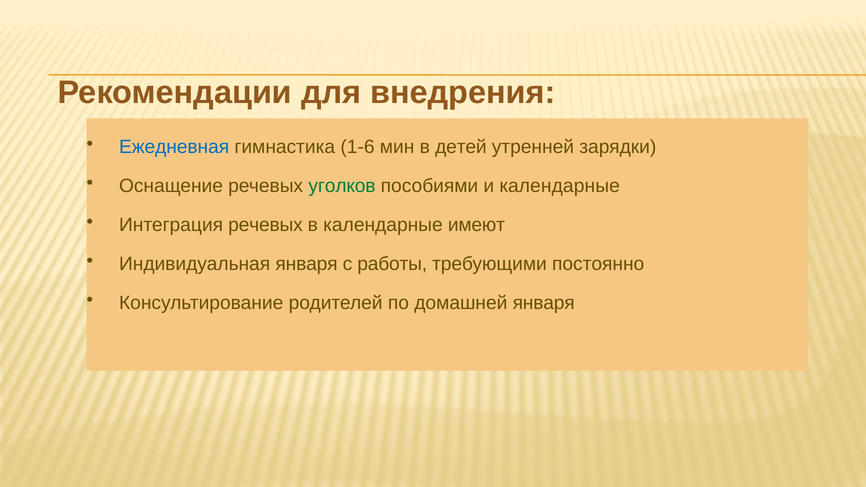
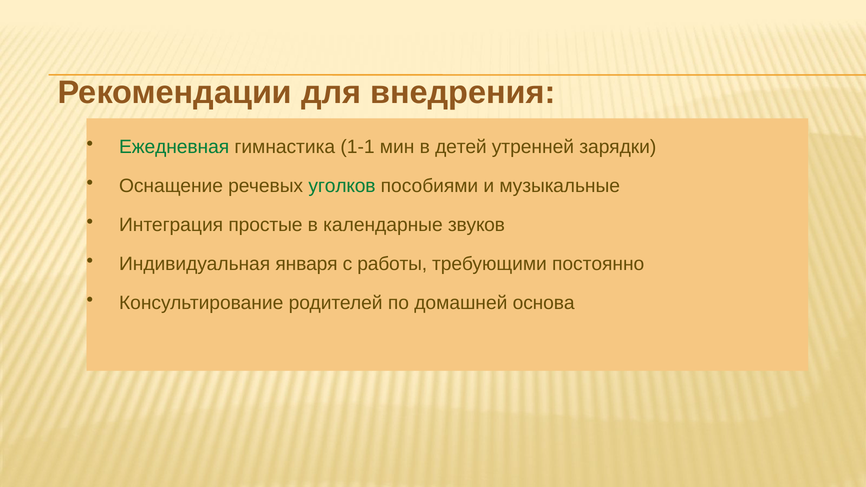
Ежедневная colour: blue -> green (174, 147)
1-6: 1-6 -> 1-1 (358, 147)
и календарные: календарные -> музыкальные (560, 186)
Интеграция речевых: речевых -> простые (265, 225)
имеют: имеют -> звуков (476, 225)
домашней января: января -> основа (544, 303)
